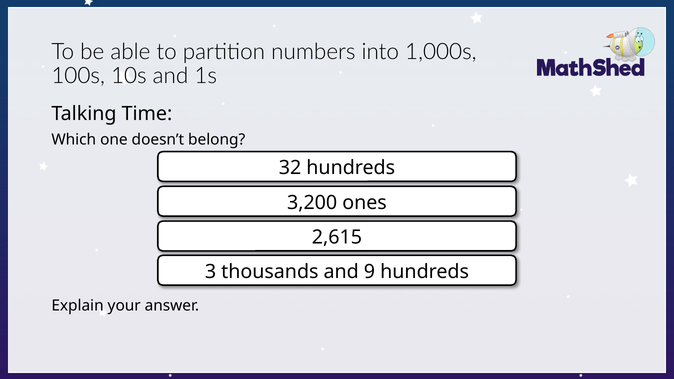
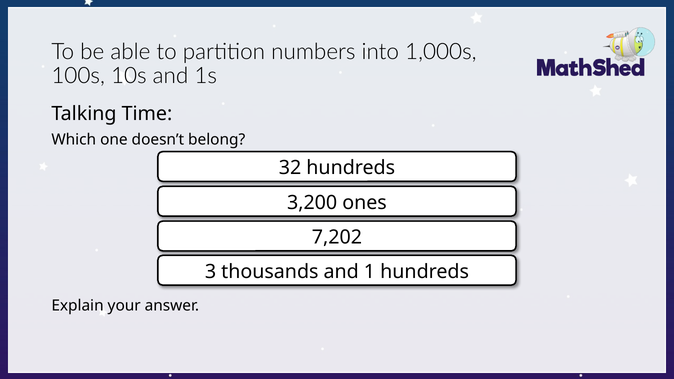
2,615: 2,615 -> 7,202 (337, 237)
9: 9 -> 1 (369, 272)
